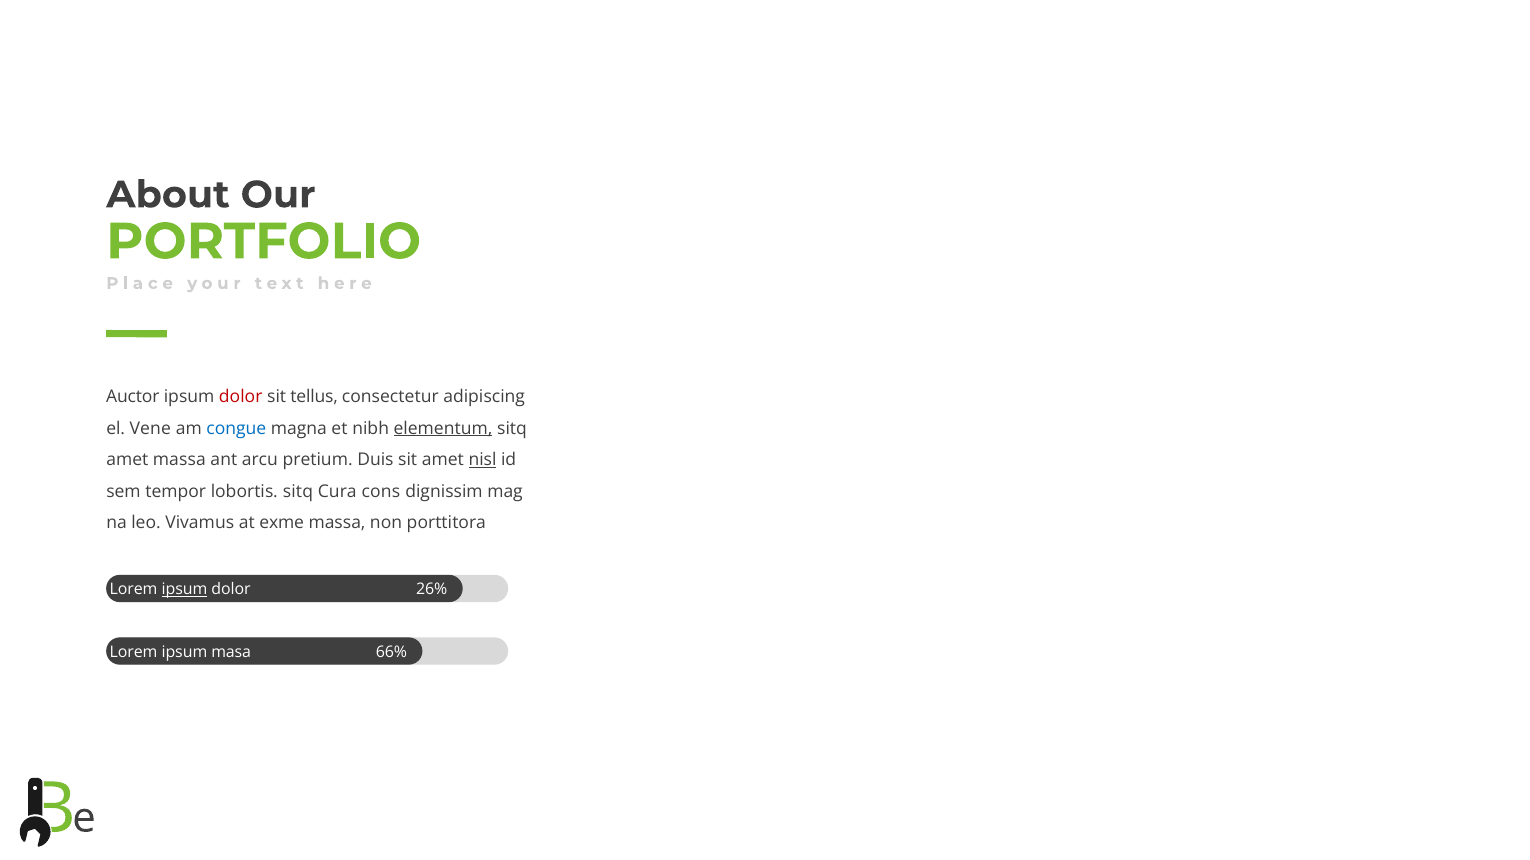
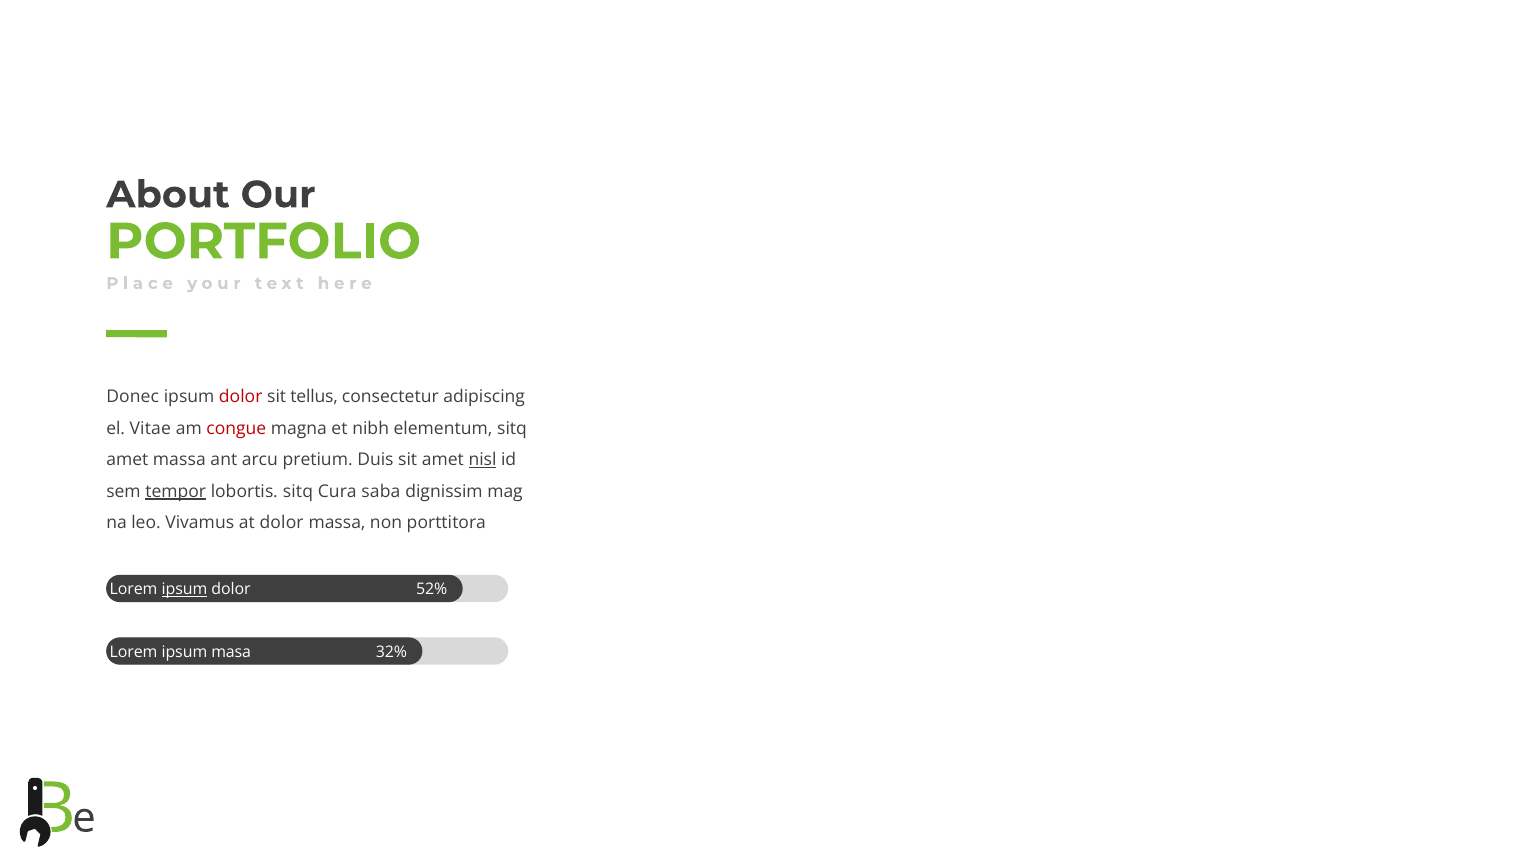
Auctor: Auctor -> Donec (133, 397)
Vene: Vene -> Vitae (150, 429)
congue colour: blue -> red (236, 429)
elementum underline: present -> none (443, 429)
tempor underline: none -> present (176, 492)
cons: cons -> saba (381, 492)
at exme: exme -> dolor (282, 523)
26%: 26% -> 52% (432, 590)
66%: 66% -> 32% (391, 653)
